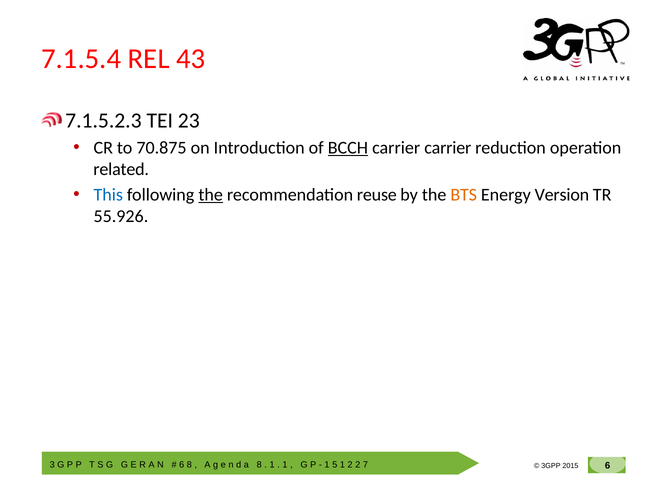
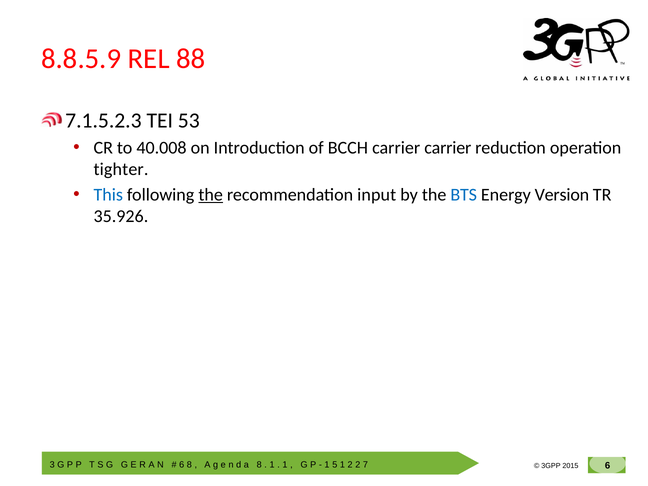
7.1.5.4: 7.1.5.4 -> 8.8.5.9 (81, 59)
43: 43 -> 88 (191, 59)
23: 23 -> 53 (189, 121)
70.875: 70.875 -> 40.008 (161, 148)
BCCH underline: present -> none (348, 148)
related: related -> tighter (121, 169)
reuse: reuse -> input (377, 195)
BTS colour: orange -> blue (464, 195)
55.926: 55.926 -> 35.926 (121, 216)
